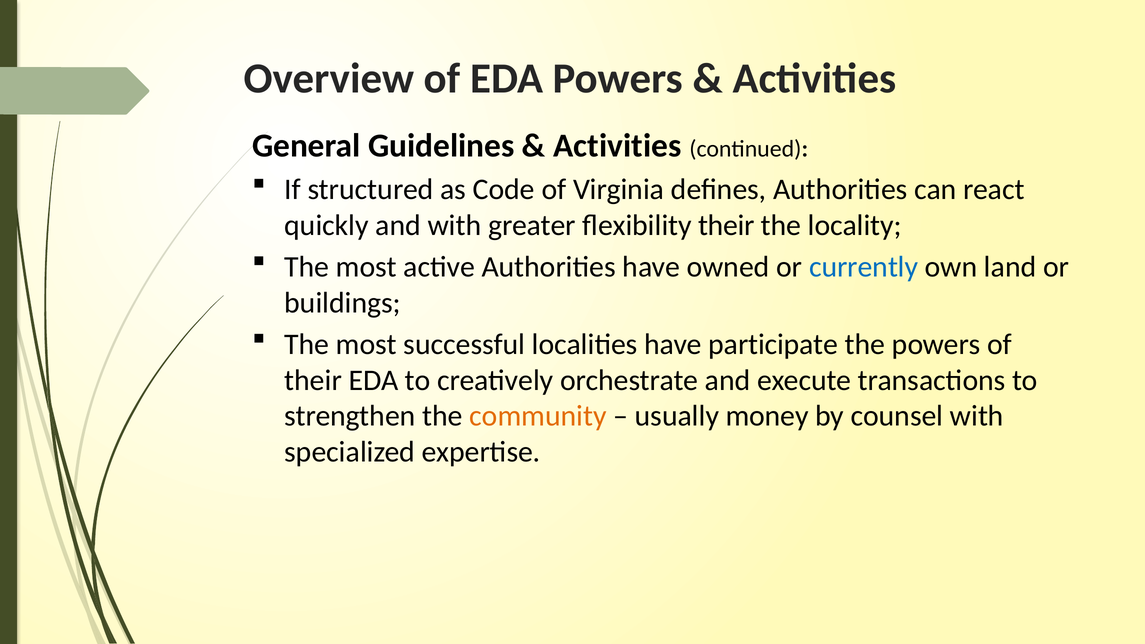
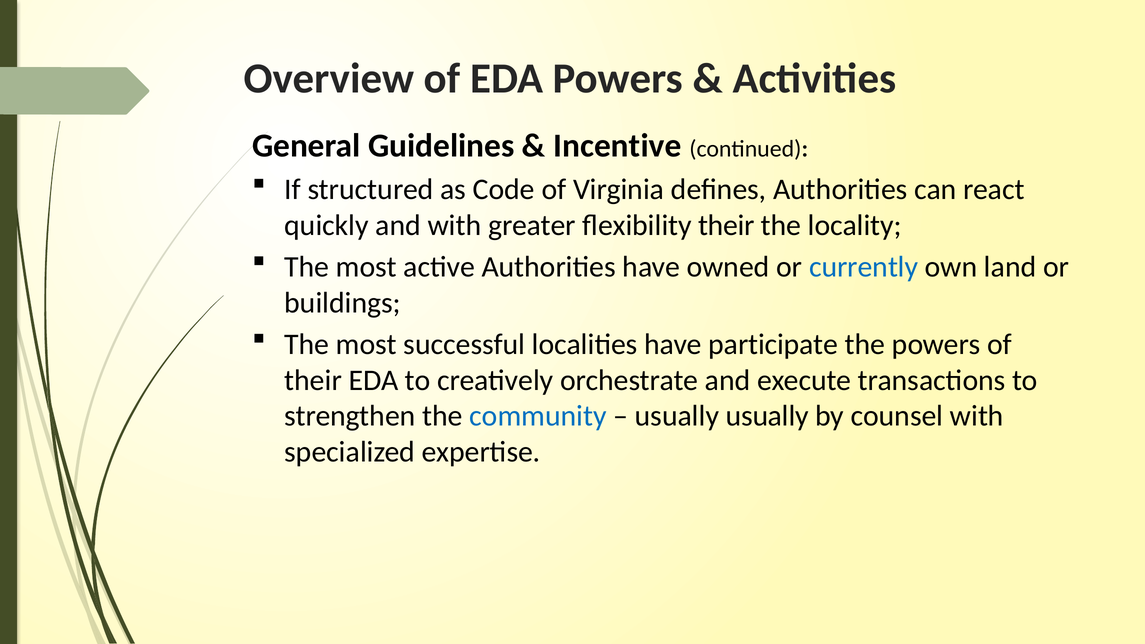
Activities: Activities -> Incentive (617, 146)
community colour: orange -> blue (538, 416)
usually money: money -> usually (767, 416)
